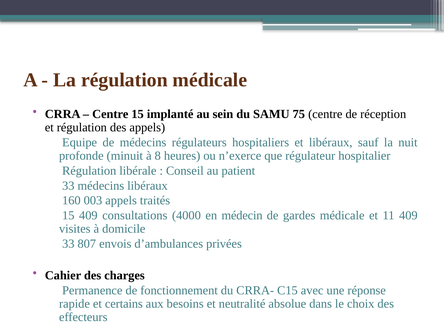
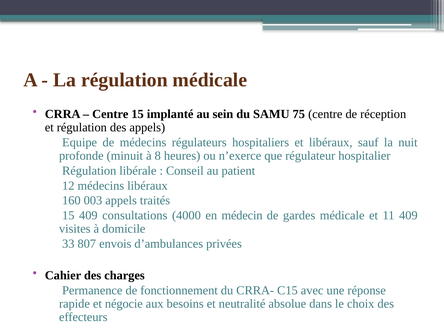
33: 33 -> 12 (68, 186)
certains: certains -> négocie (124, 304)
